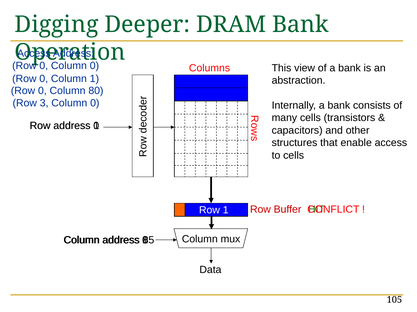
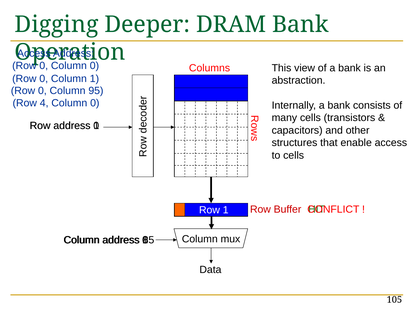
80: 80 -> 95 (96, 91)
3: 3 -> 4 (44, 103)
